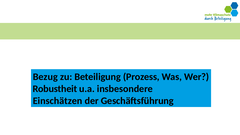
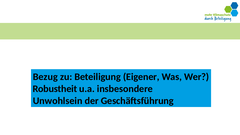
Prozess: Prozess -> Eigener (141, 77)
Einschätzen: Einschätzen -> Unwohlsein (58, 101)
